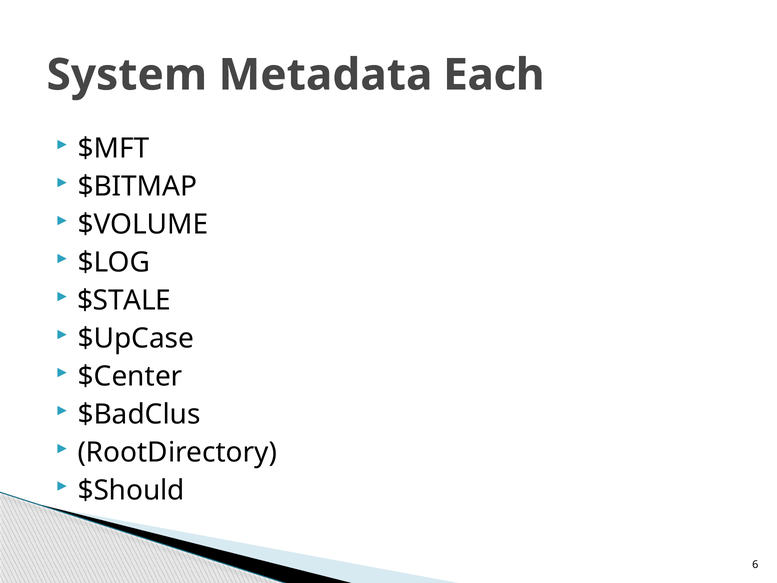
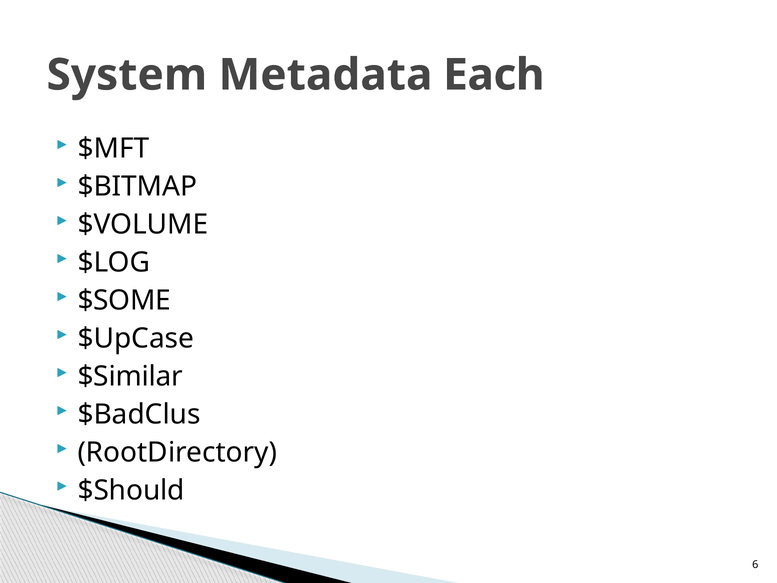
$STALE: $STALE -> $SOME (124, 300)
$Center: $Center -> $Similar (130, 376)
